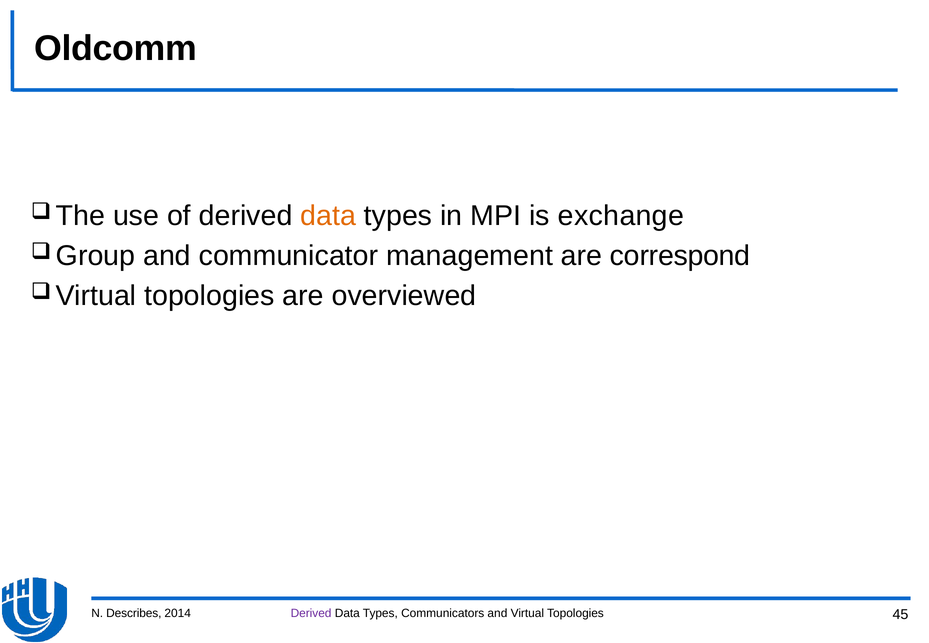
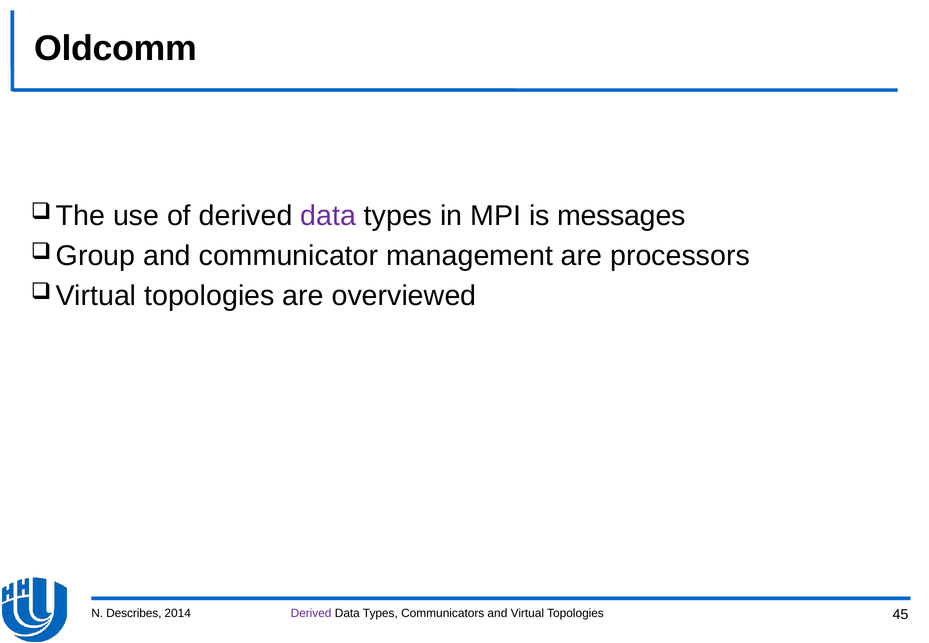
data colour: orange -> purple (328, 216)
exchange: exchange -> messages (621, 216)
correspond: correspond -> processors (680, 256)
